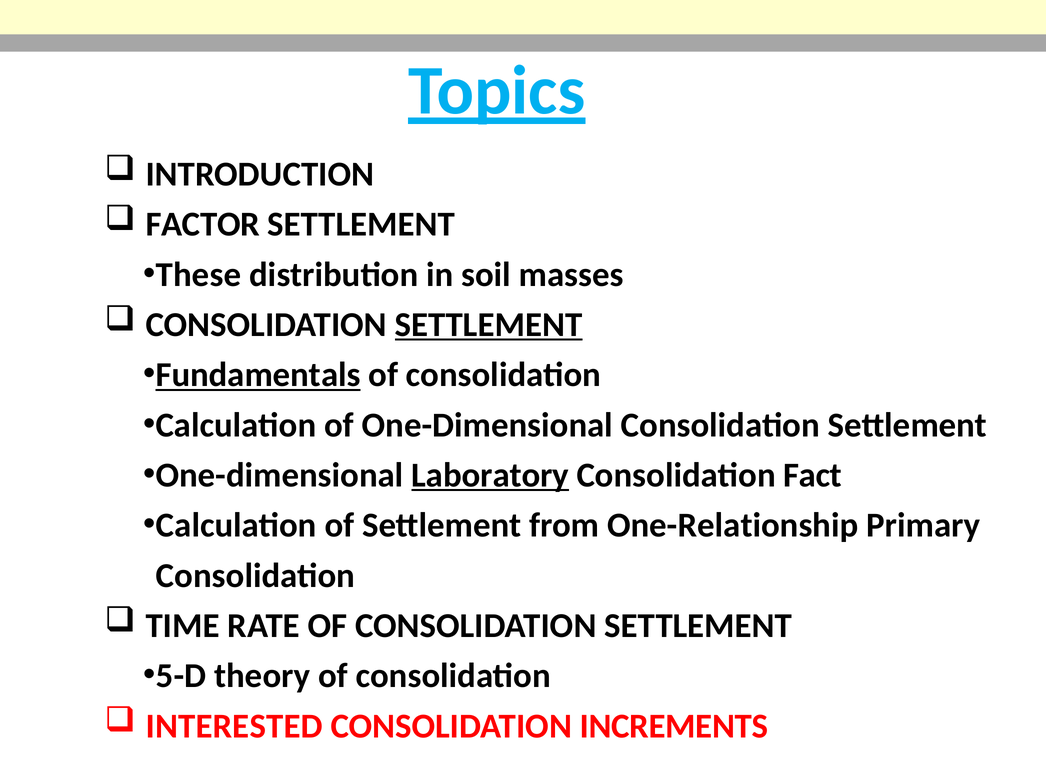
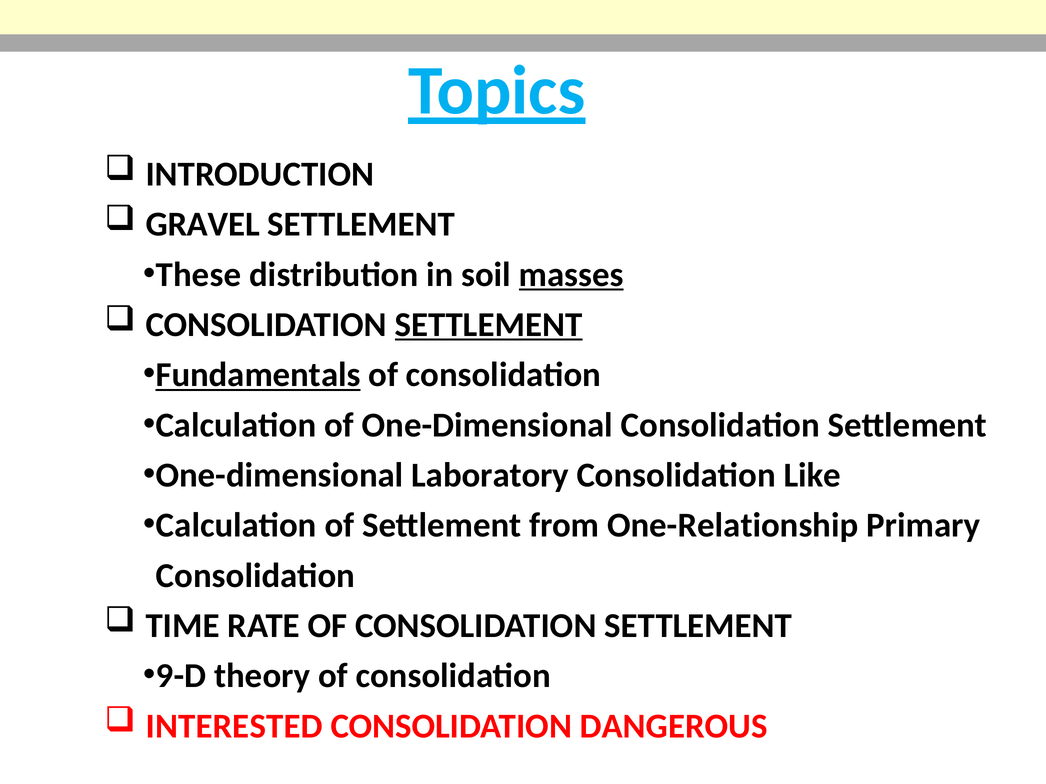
FACTOR: FACTOR -> GRAVEL (203, 224)
masses underline: none -> present (571, 275)
Laboratory underline: present -> none (490, 475)
Fact: Fact -> Like (812, 475)
5-D: 5-D -> 9-D (181, 676)
INCREMENTS: INCREMENTS -> DANGEROUS (674, 726)
